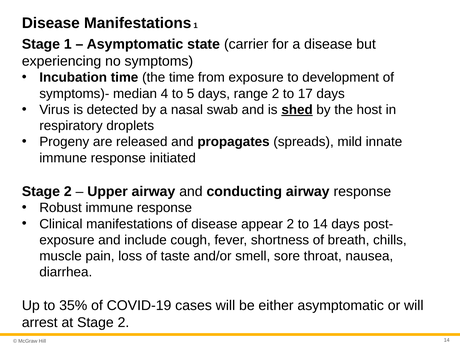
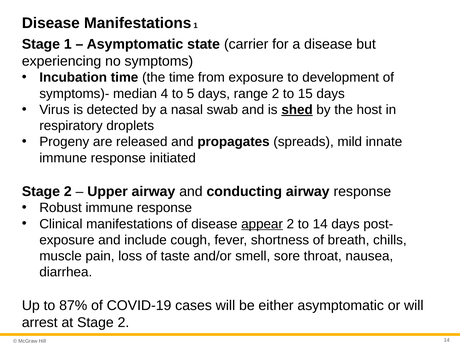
17: 17 -> 15 (305, 94)
appear underline: none -> present (262, 224)
35%: 35% -> 87% (73, 306)
